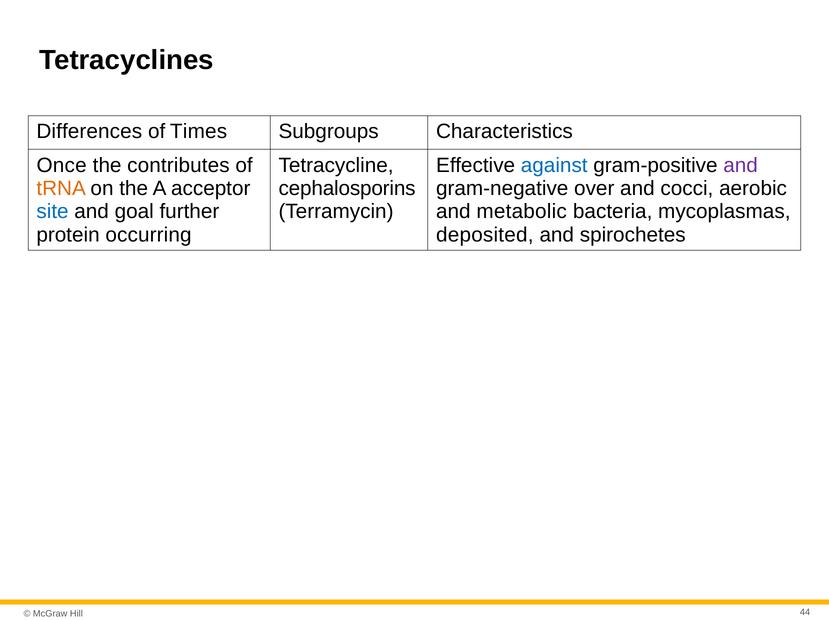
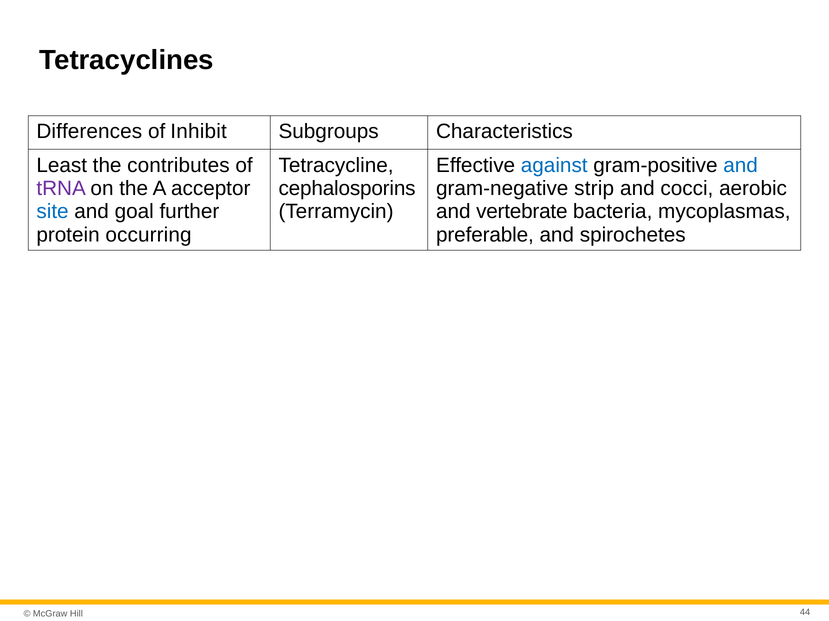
Times: Times -> Inhibit (199, 132)
Once: Once -> Least (62, 165)
and colour: purple -> blue (741, 165)
tRNA colour: orange -> purple (61, 189)
over: over -> strip (594, 189)
metabolic: metabolic -> vertebrate (522, 212)
deposited: deposited -> preferable (485, 235)
